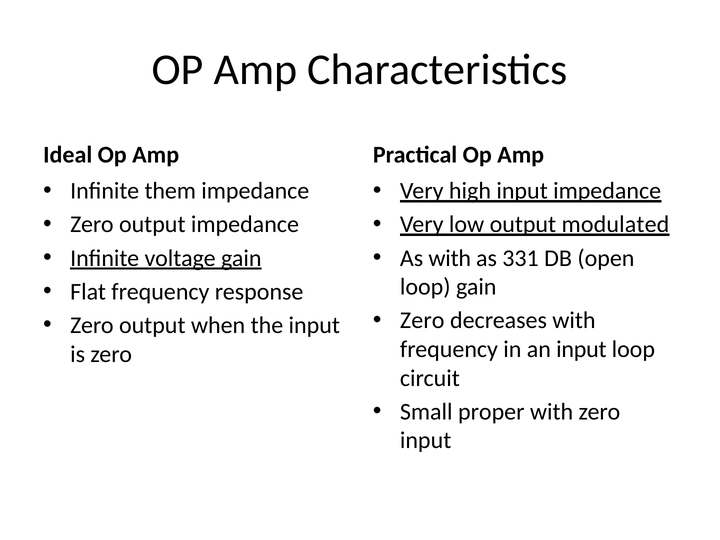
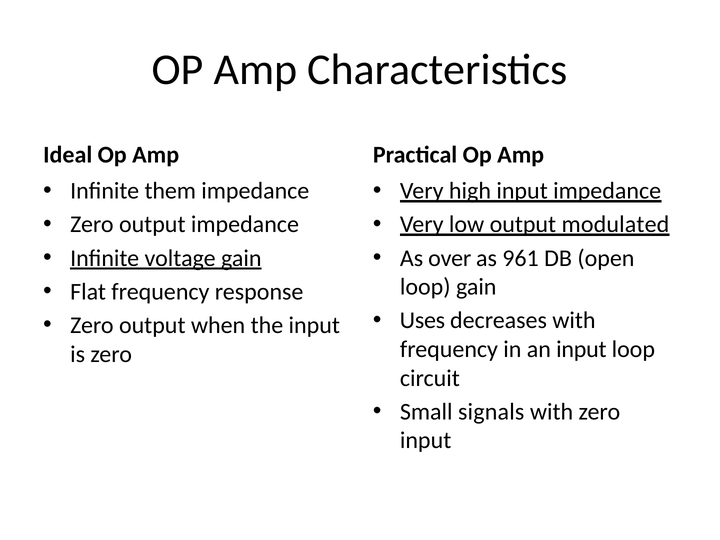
As with: with -> over (450, 258)
331: 331 -> 961 (521, 258)
Zero: Zero -> Uses (422, 320)
proper: proper -> signals (491, 412)
